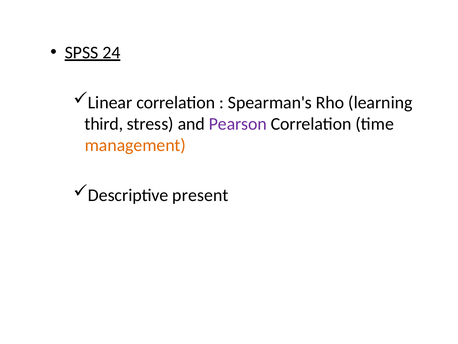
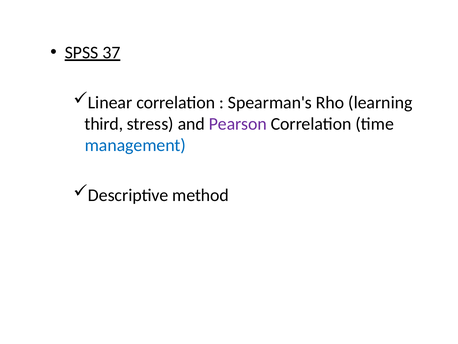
24: 24 -> 37 (111, 52)
management colour: orange -> blue (135, 145)
present: present -> method (201, 195)
